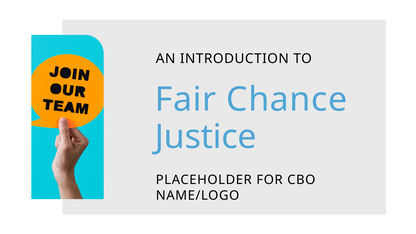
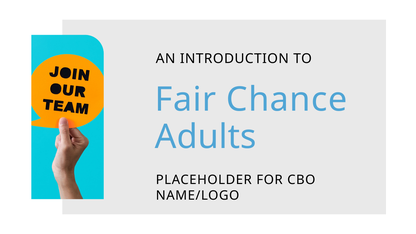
Justice: Justice -> Adults (206, 137)
